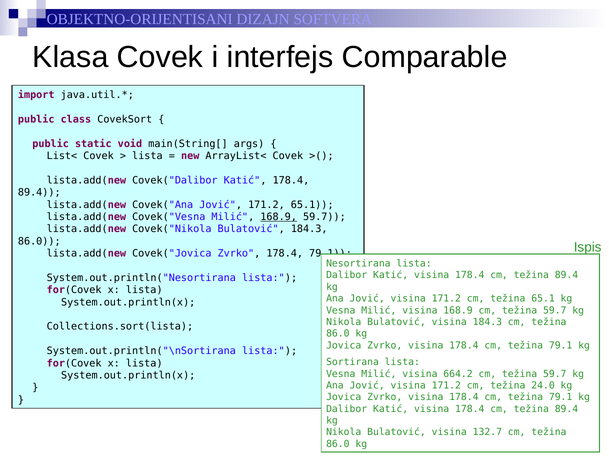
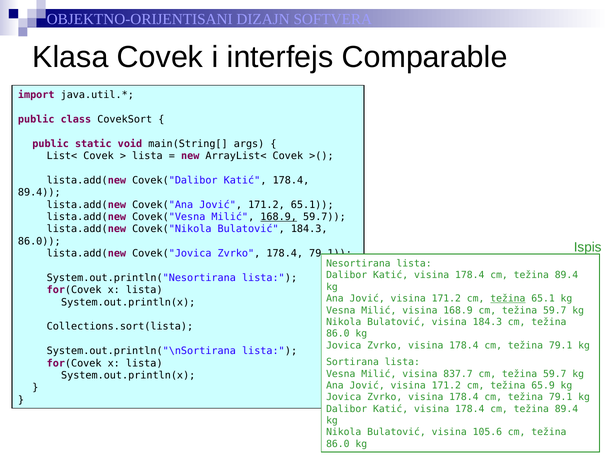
težina underline: none -> present (508, 298)
664.2: 664.2 -> 837.7 (458, 374)
24.0: 24.0 -> 65.9 (543, 385)
132.7: 132.7 -> 105.6 (487, 432)
